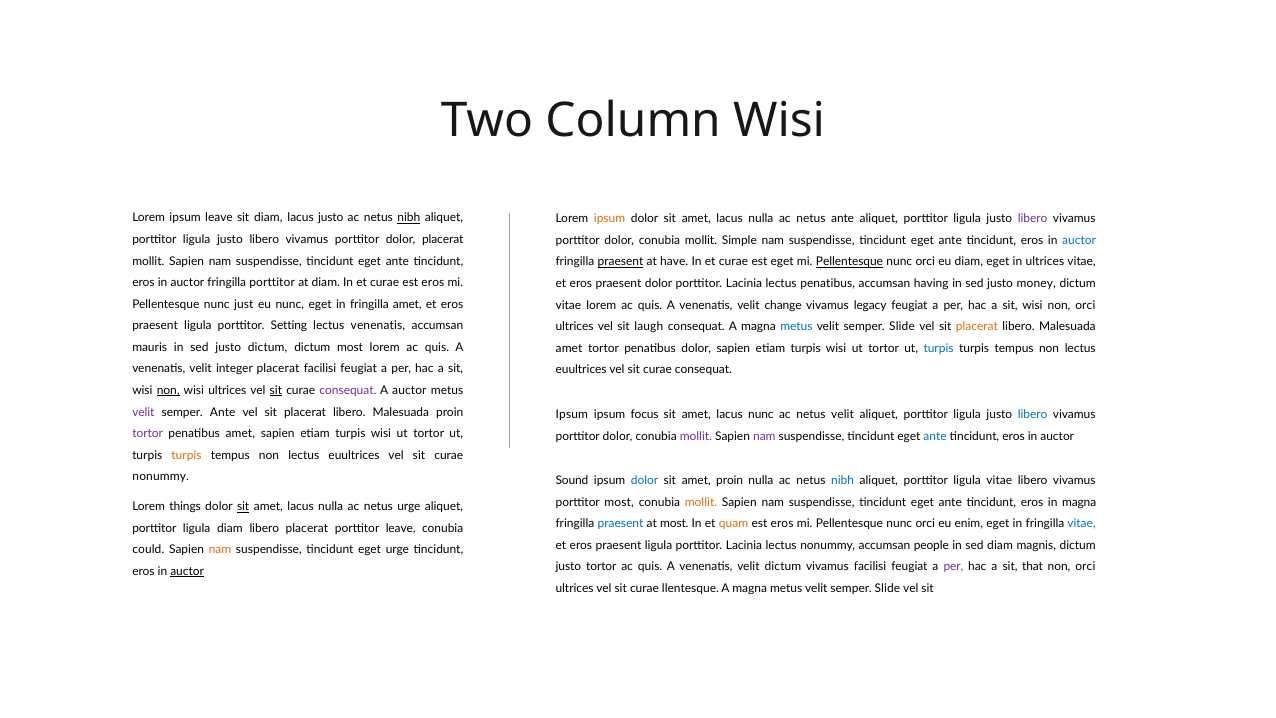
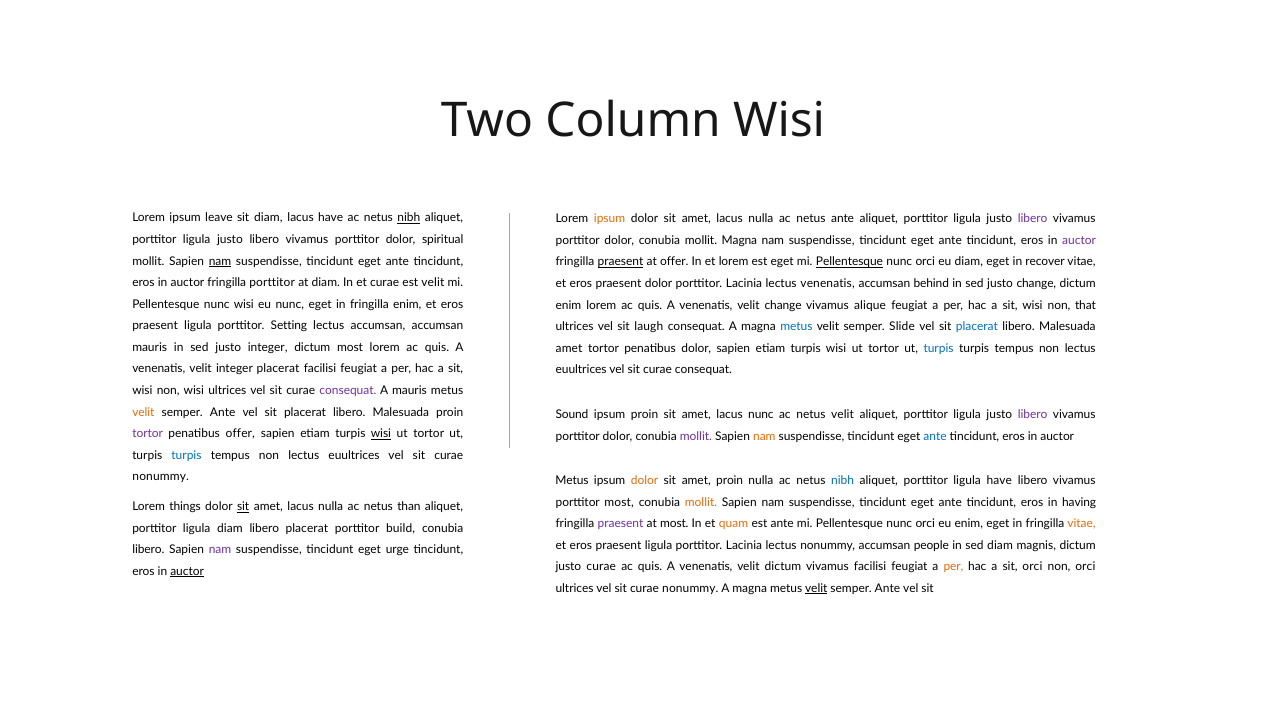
lacus justo: justo -> have (331, 218)
dolor placerat: placerat -> spiritual (443, 239)
mollit Simple: Simple -> Magna (739, 240)
auctor colour: blue -> purple (1079, 240)
nam underline: none -> present (220, 261)
at have: have -> offer (674, 262)
curae: curae -> lorem (734, 262)
in ultrices: ultrices -> recover (1045, 262)
eros: eros -> velit (433, 283)
lectus penatibus: penatibus -> venenatis (828, 283)
having: having -> behind (931, 283)
justo money: money -> change (1036, 283)
nunc just: just -> wisi (244, 304)
fringilla amet: amet -> enim (407, 304)
vitae: vitae -> enim (568, 305)
legacy: legacy -> alique (870, 305)
wisi non orci: orci -> that (1085, 305)
lectus venenatis: venenatis -> accumsan (378, 326)
placerat colour: orange -> blue (977, 327)
justo dictum: dictum -> integer (268, 347)
non underline: present -> none (168, 390)
sit underline: present -> none (276, 390)
A auctor: auctor -> mauris (409, 390)
velit colour: purple -> orange (143, 412)
Ipsum: Ipsum -> Sound (572, 415)
ipsum focus: focus -> proin (645, 415)
libero colour: blue -> purple (1033, 415)
penatibus amet: amet -> offer (240, 434)
wisi underline: none -> present (381, 434)
nam colour: purple -> orange (764, 436)
turpis colour: orange -> blue (186, 455)
Sound: Sound -> Metus (572, 480)
dolor colour: blue -> orange (645, 480)
ligula vitae: vitae -> have (999, 480)
in magna: magna -> having (1079, 502)
netus urge: urge -> than (409, 507)
praesent colour: blue -> purple (621, 523)
eros: eros -> ante (782, 523)
vitae colour: blue -> orange (1082, 523)
porttitor leave: leave -> build (401, 528)
could: could -> libero (148, 550)
nam colour: orange -> purple (220, 550)
justo tortor: tortor -> curae (601, 567)
per colour: purple -> orange (953, 567)
sit that: that -> orci (1032, 567)
llentesque: llentesque -> nonummy (690, 588)
velit underline: none -> present (816, 588)
Slide: Slide -> Ante (887, 588)
